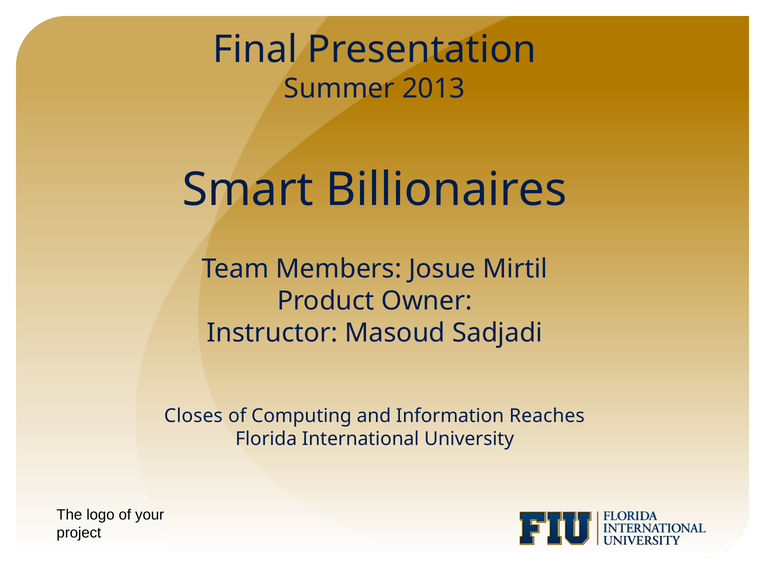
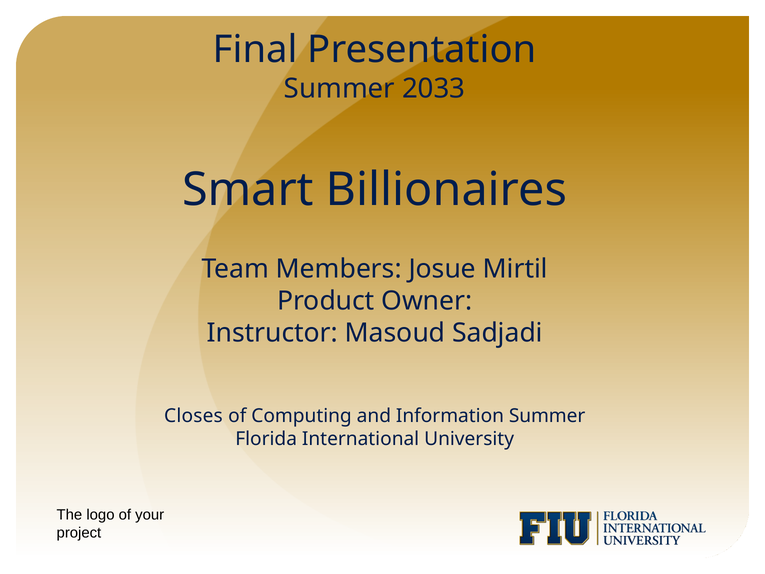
2013: 2013 -> 2033 (434, 89)
Information Reaches: Reaches -> Summer (547, 416)
